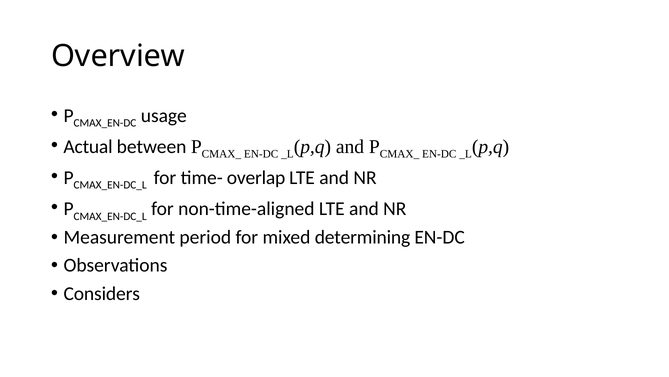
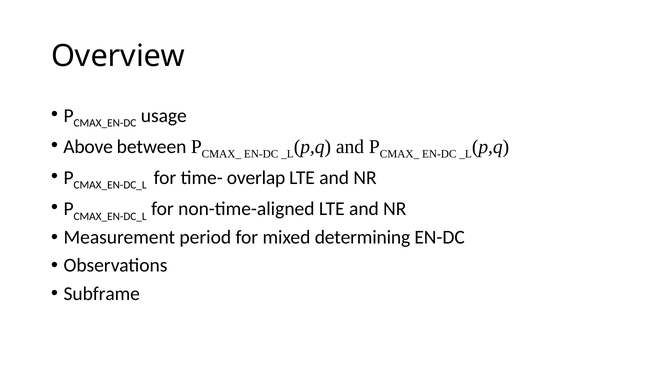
Actual: Actual -> Above (88, 146)
Considers: Considers -> Subframe (102, 293)
